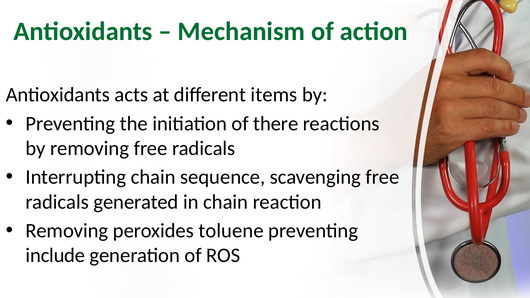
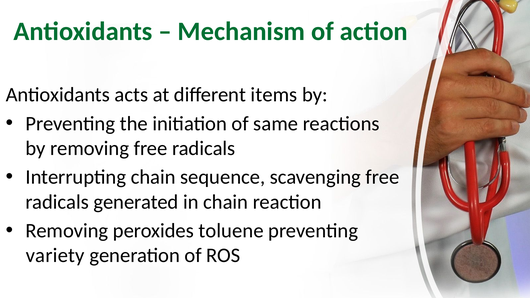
there: there -> same (276, 124)
include: include -> variety (55, 256)
